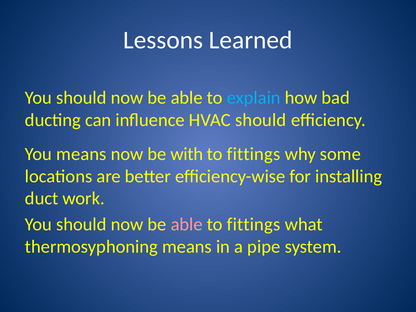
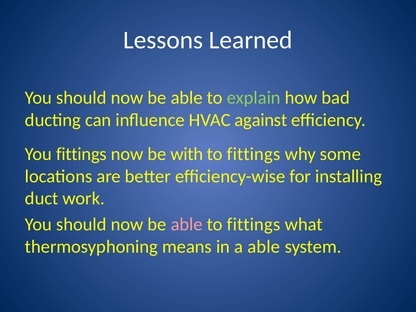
explain colour: light blue -> light green (254, 98)
HVAC should: should -> against (261, 120)
You means: means -> fittings (81, 154)
a pipe: pipe -> able (264, 247)
